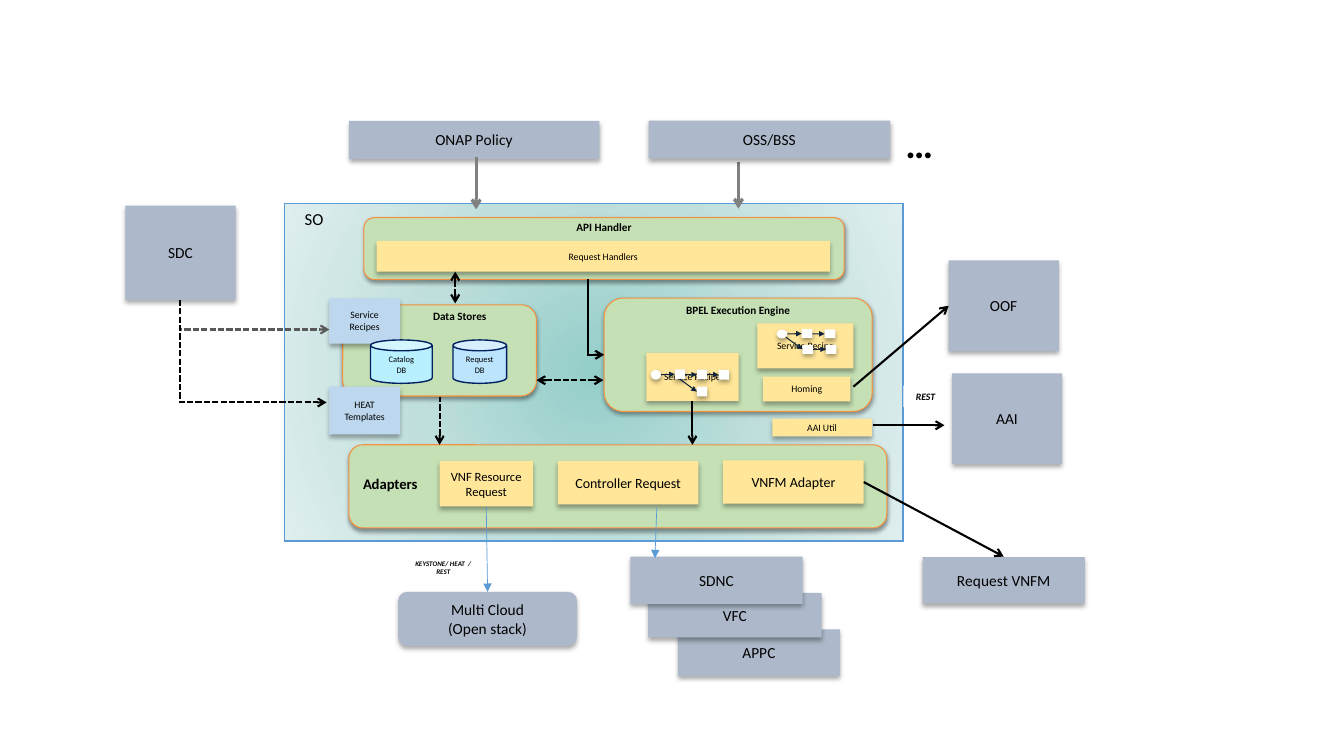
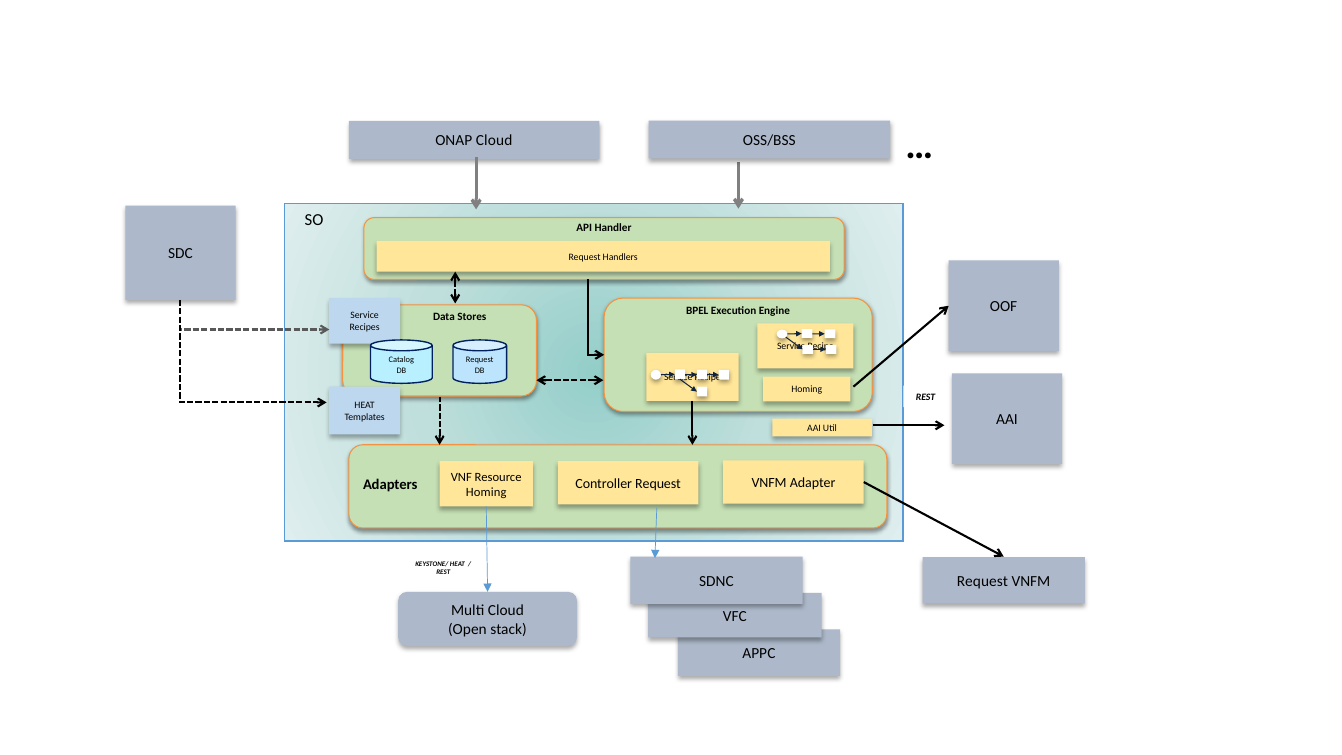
ONAP Policy: Policy -> Cloud (494, 141)
Request: Request -> Homing (486, 492)
